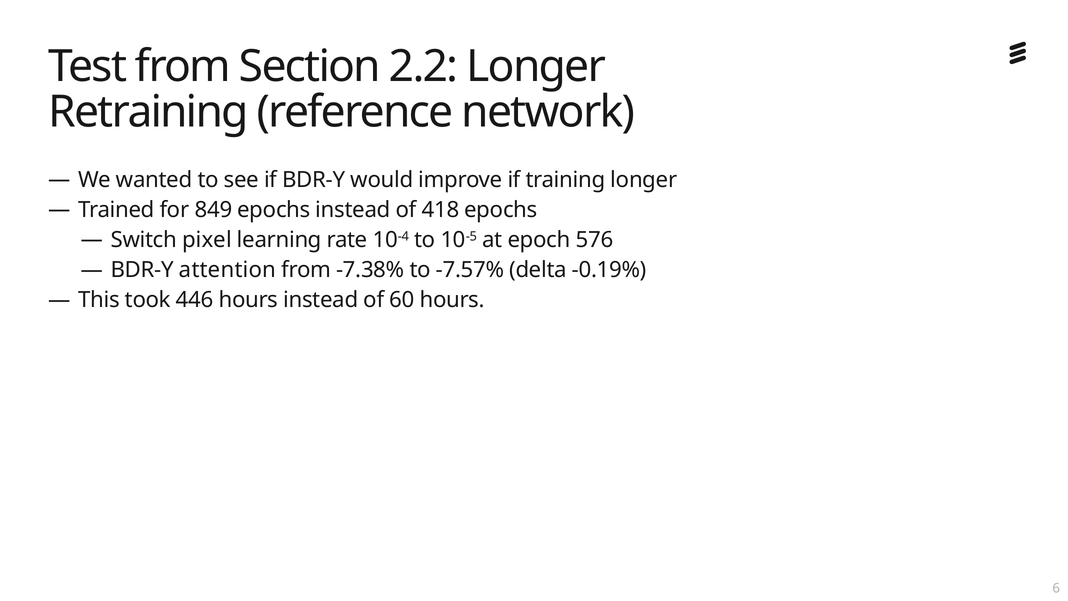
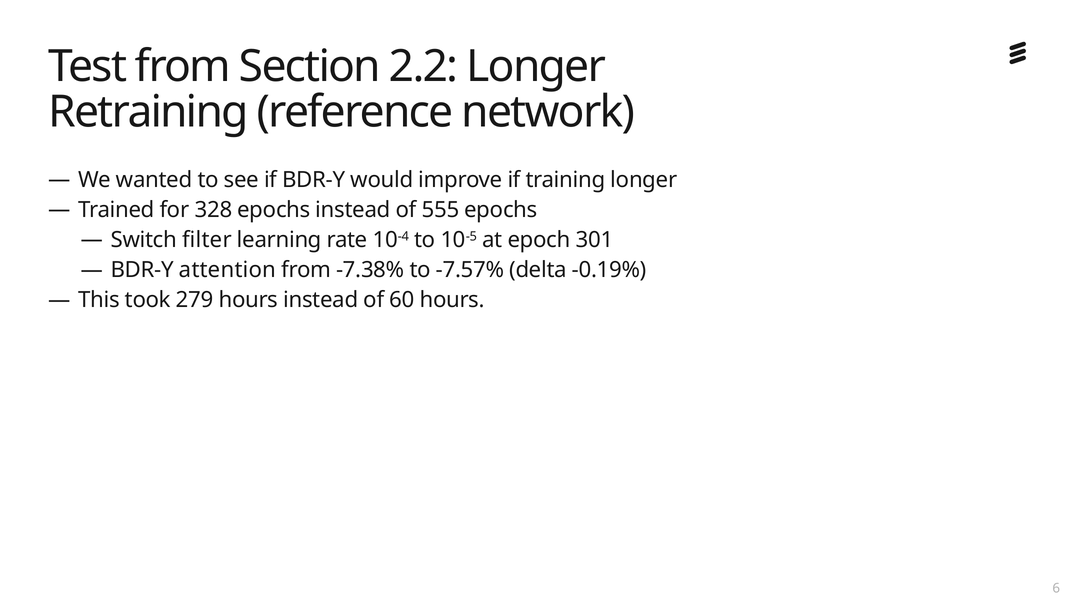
849: 849 -> 328 (213, 210)
418: 418 -> 555 (440, 210)
pixel: pixel -> filter (207, 240)
576: 576 -> 301 (594, 240)
446: 446 -> 279 (195, 300)
